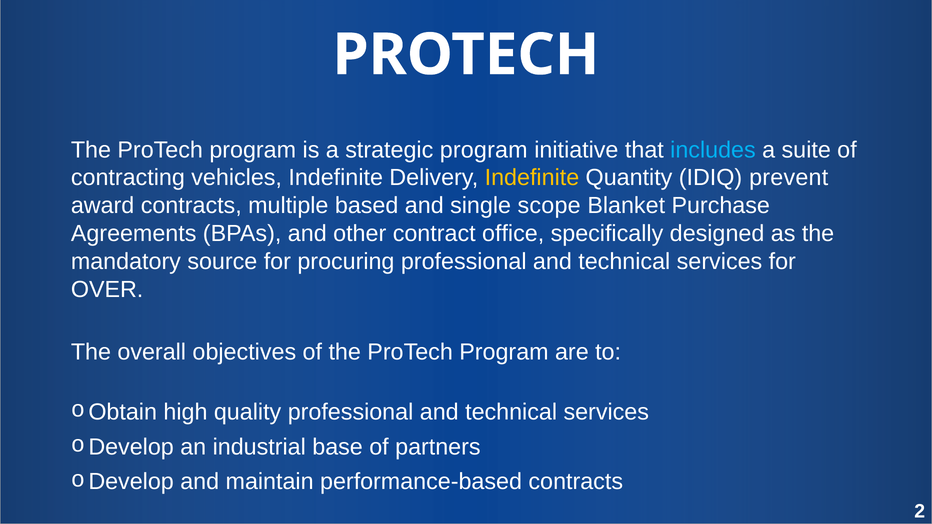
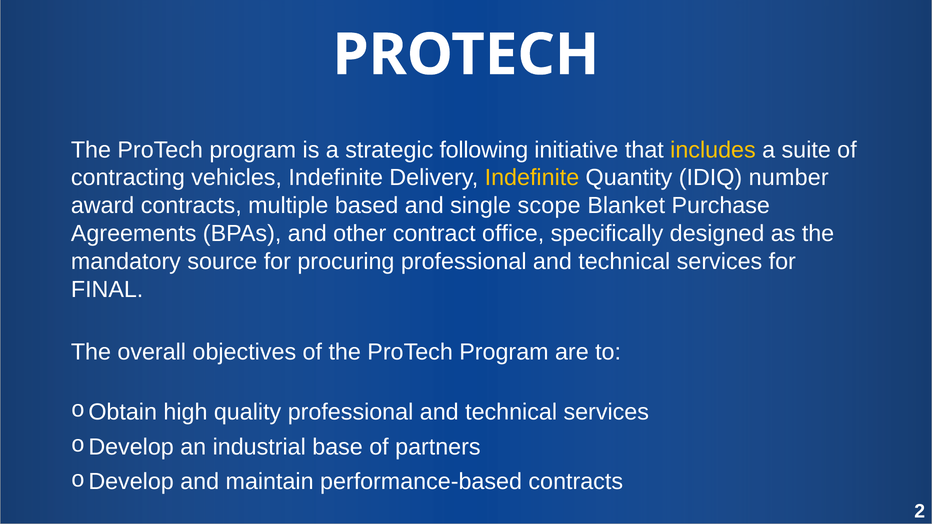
strategic program: program -> following (484, 150)
includes colour: light blue -> yellow (713, 150)
prevent: prevent -> number (789, 178)
OVER: OVER -> FINAL (107, 290)
